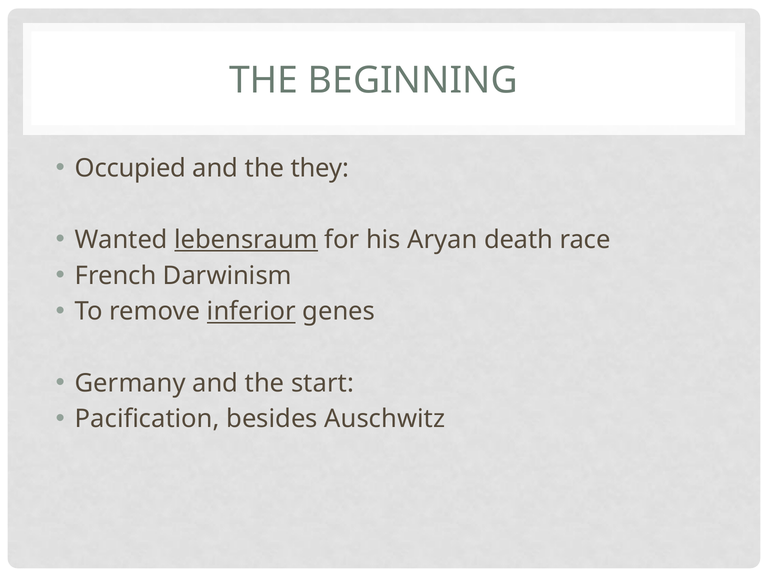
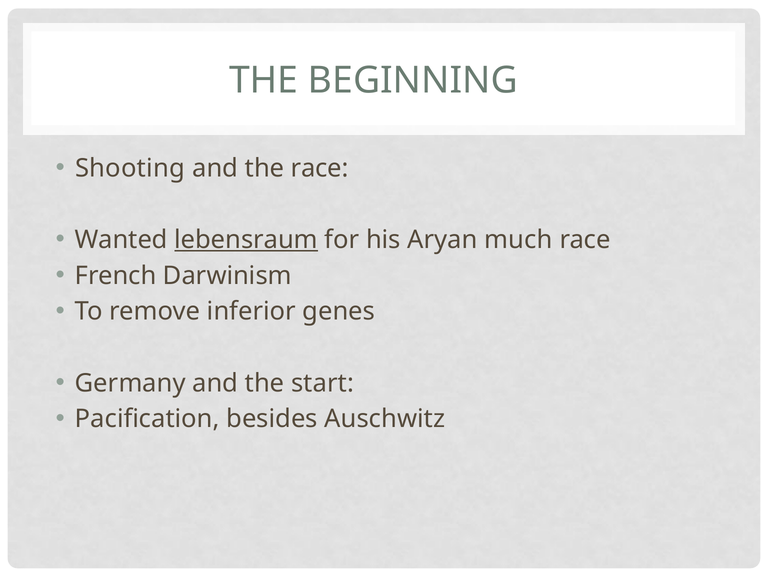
Occupied: Occupied -> Shooting (130, 168)
the they: they -> race (320, 168)
death: death -> much (518, 240)
inferior underline: present -> none (251, 312)
